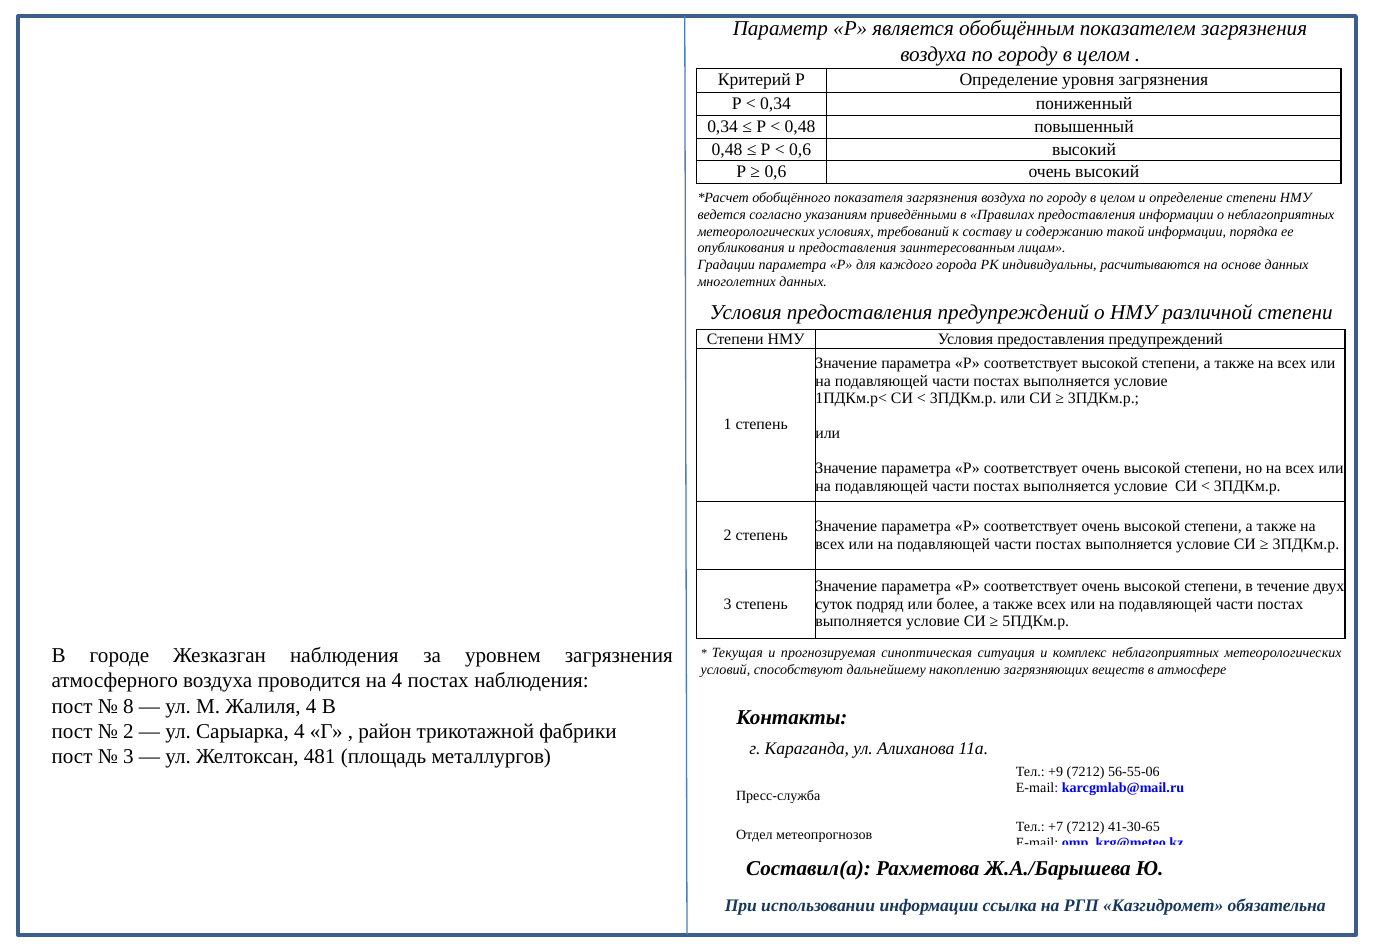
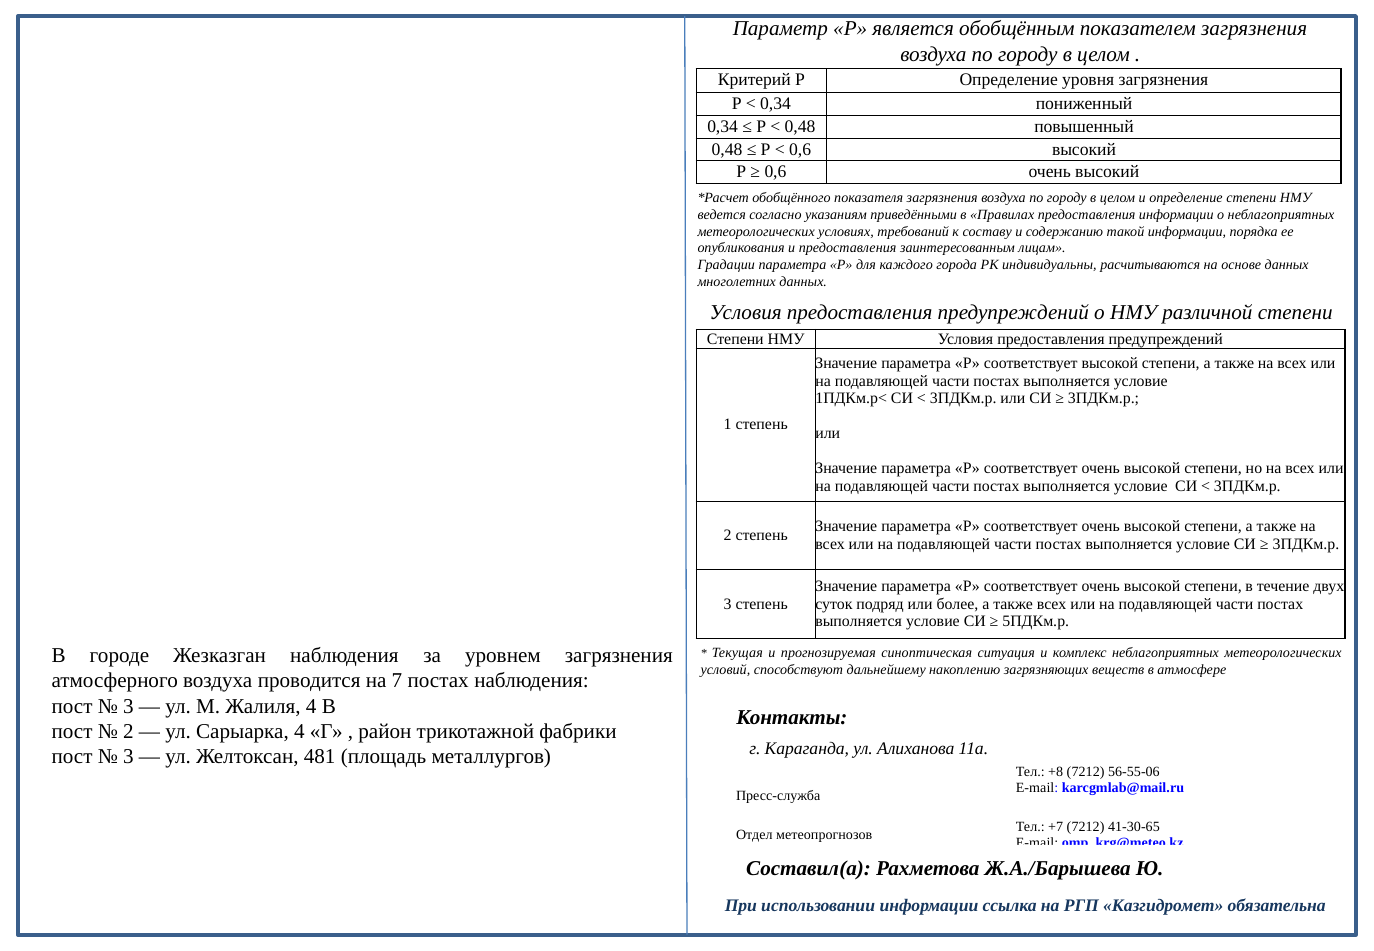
на 4: 4 -> 7 (397, 681)
8: 8 -> 3 (128, 706)
+9: +9 -> +8 (1056, 772)
